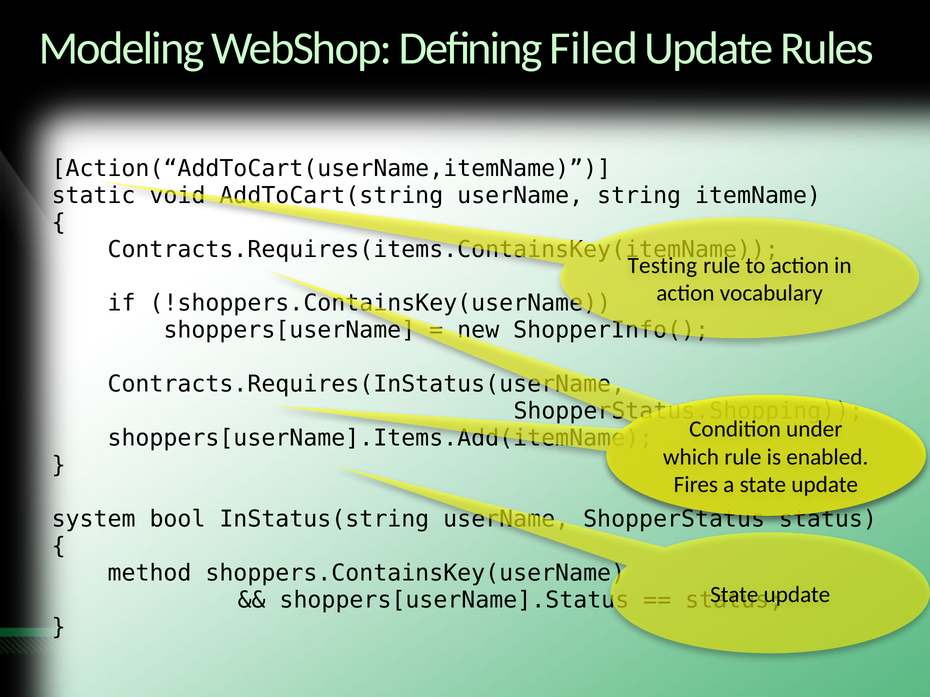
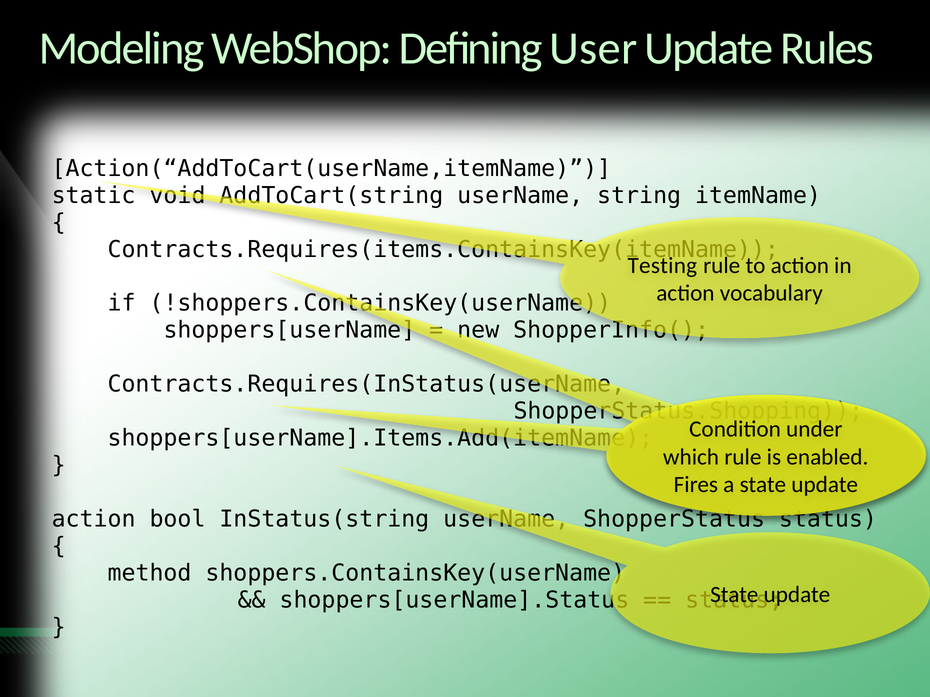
Filed: Filed -> User (593, 48)
system: system -> action (94, 519)
